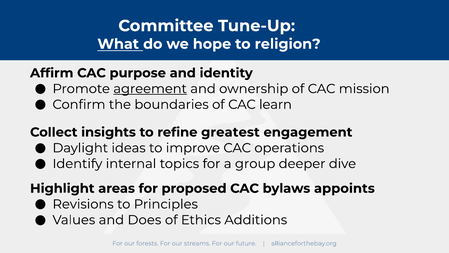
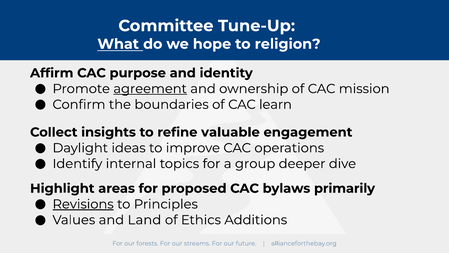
greatest: greatest -> valuable (230, 132)
appoints: appoints -> primarily (344, 188)
Revisions underline: none -> present (83, 204)
Does: Does -> Land (144, 220)
